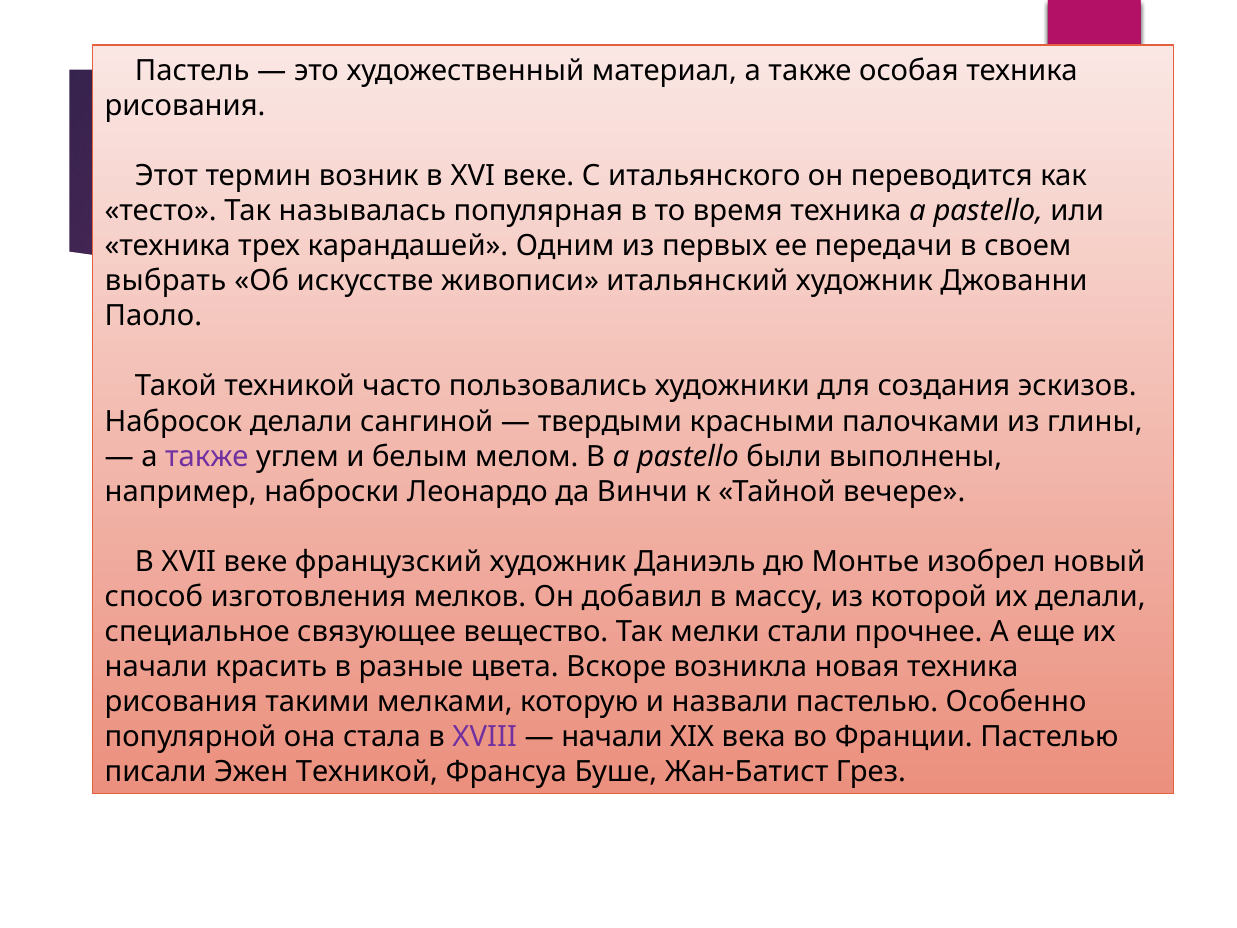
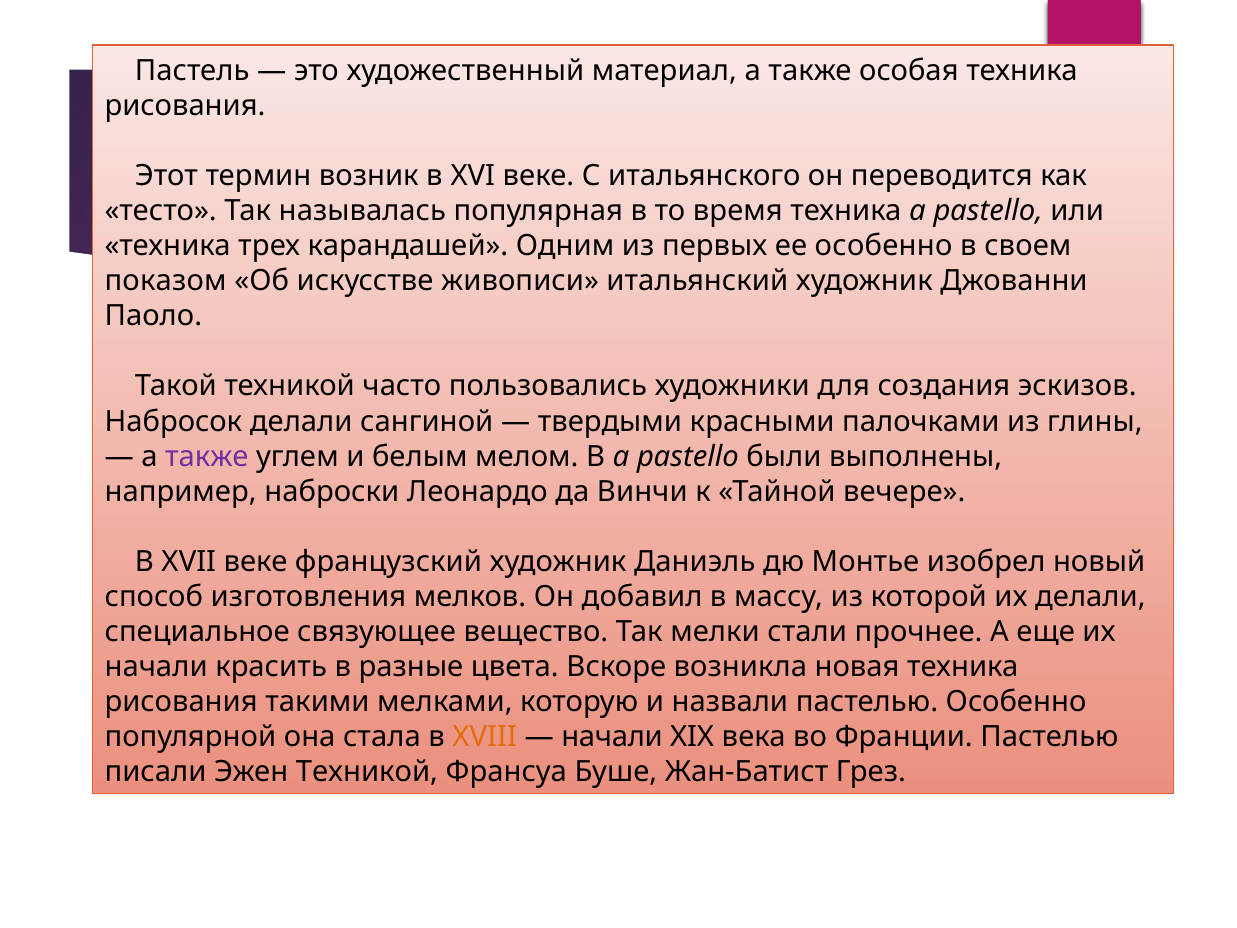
ее передачи: передачи -> особенно (884, 246)
выбрать: выбрать -> показом (166, 281)
XVIII colour: purple -> orange (485, 737)
